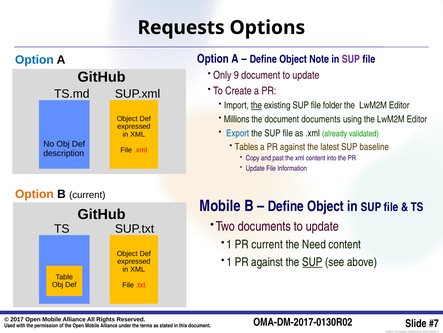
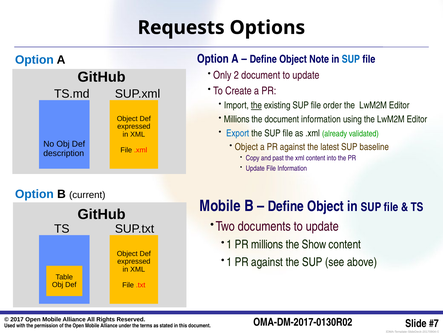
SUP colour: purple -> blue (351, 59)
9: 9 -> 2 (236, 75)
folder: folder -> order (332, 105)
document documents: documents -> information (321, 119)
Tables: Tables -> Object (246, 147)
Option colour: orange -> blue (34, 194)
PR current: current -> millions (267, 244)
Need: Need -> Show (314, 244)
SUP underline: present -> none (312, 261)
